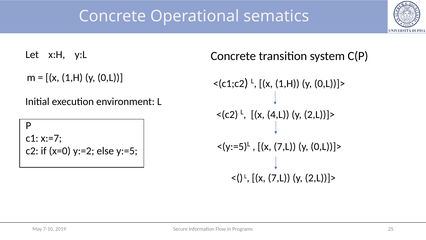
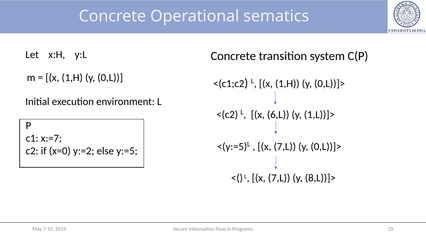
4,L: 4,L -> 6,L (278, 115)
2,L))]>: 2,L))]> -> 1,L))]> (319, 115)
7,L y 2,L))]>: 2,L))]> -> 8,L))]> (320, 178)
